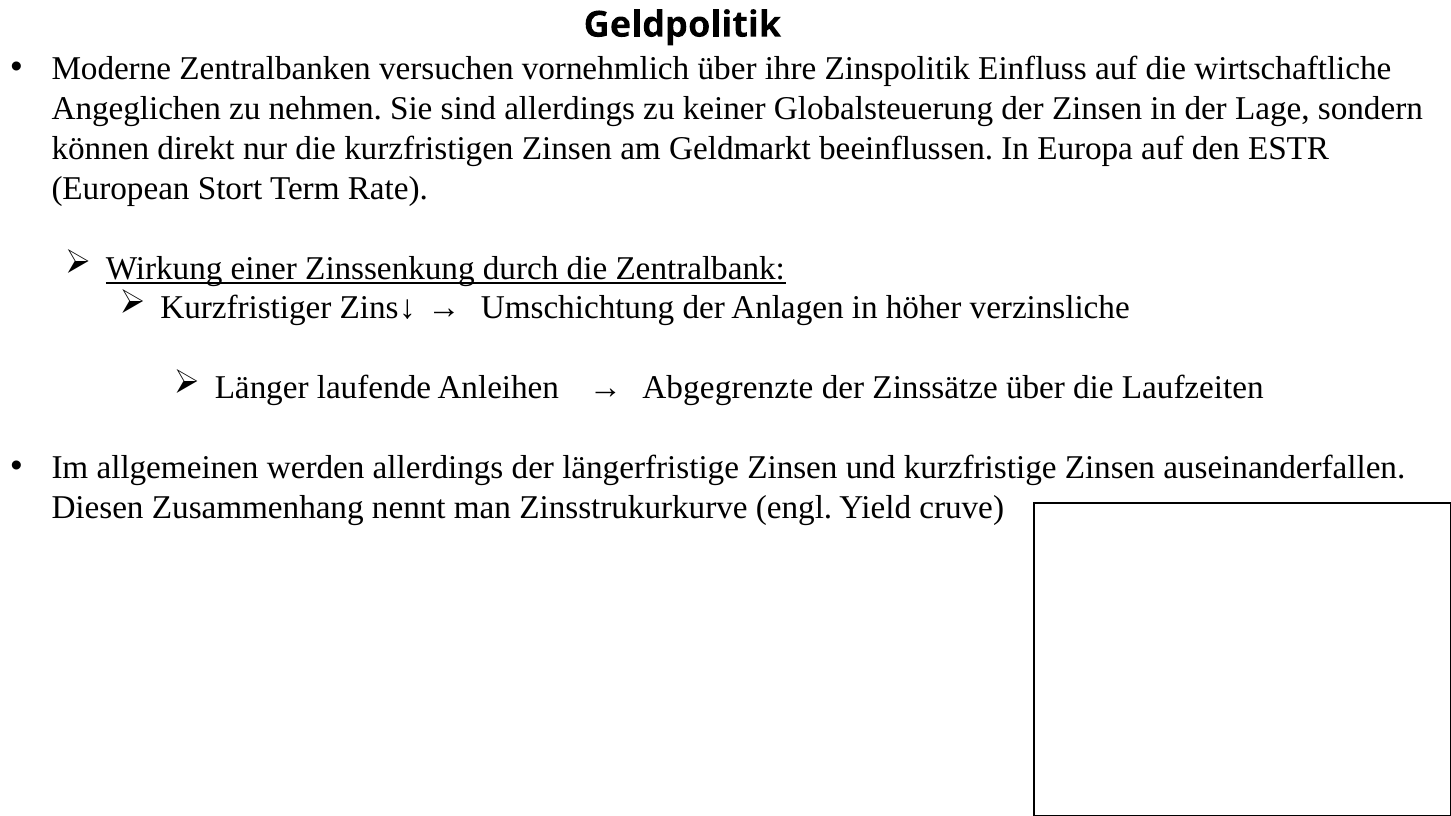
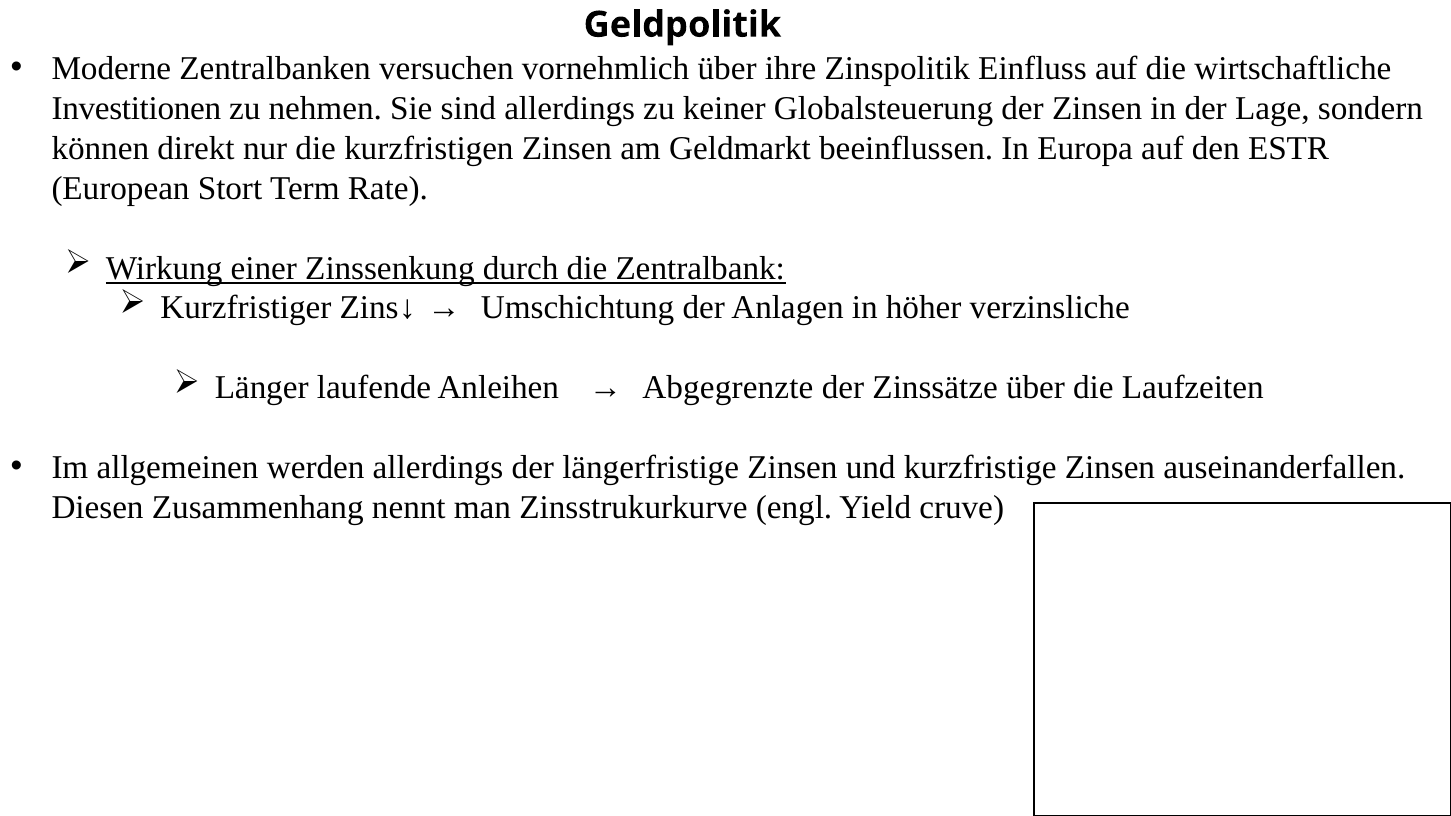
Angeglichen: Angeglichen -> Investitionen (136, 109)
